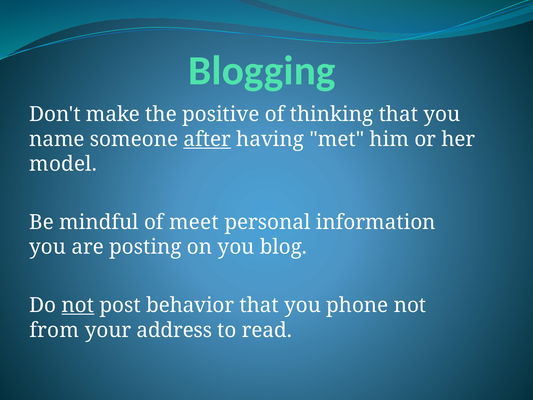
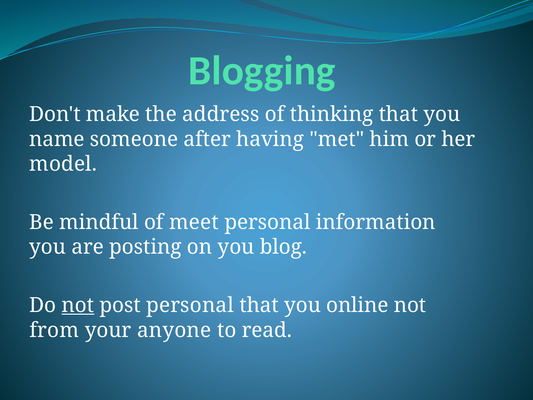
positive: positive -> address (221, 114)
after underline: present -> none (207, 139)
post behavior: behavior -> personal (190, 305)
phone: phone -> online (357, 305)
address: address -> anyone (174, 330)
